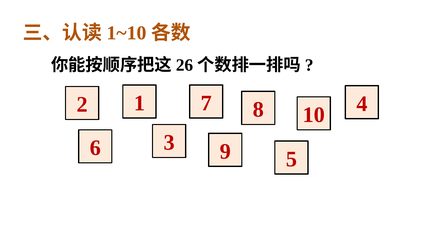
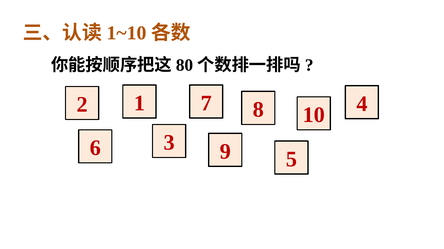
26: 26 -> 80 (185, 65)
